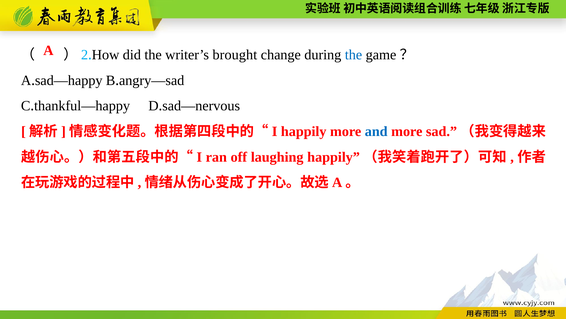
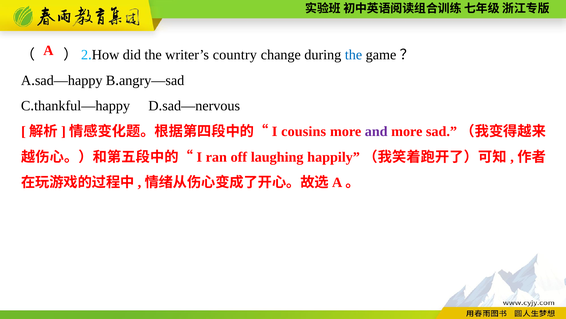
brought: brought -> country (235, 55)
happily: happily -> cousins (304, 131)
and colour: blue -> purple (376, 131)
